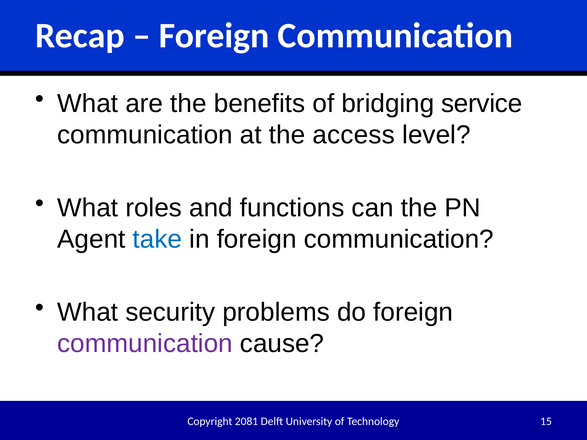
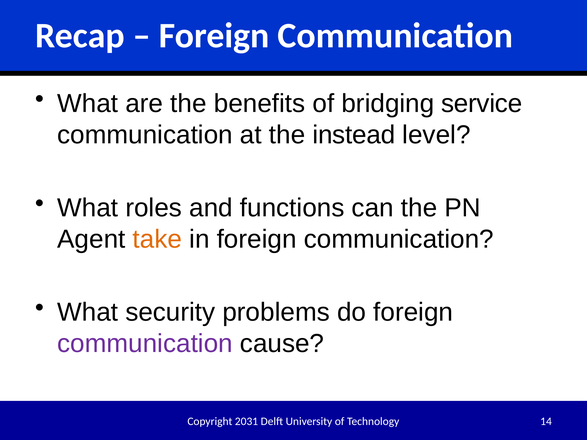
access: access -> instead (354, 135)
take colour: blue -> orange (157, 239)
2081: 2081 -> 2031 (246, 421)
15: 15 -> 14 (546, 421)
